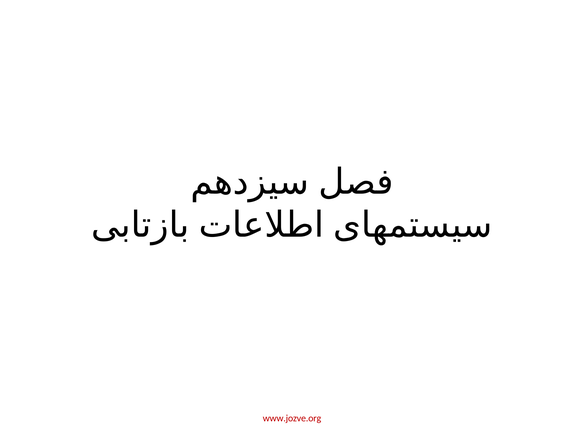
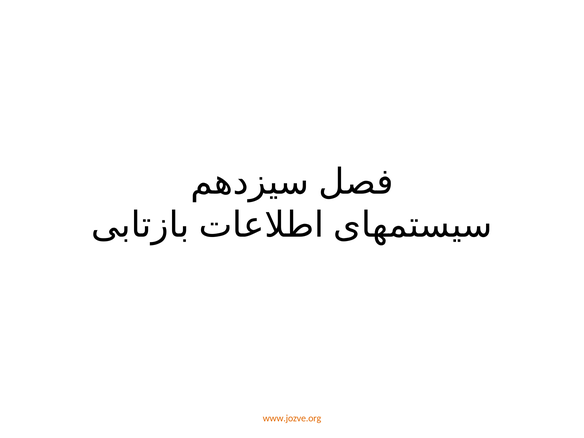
www.jozve.org colour: red -> orange (292, 418)
